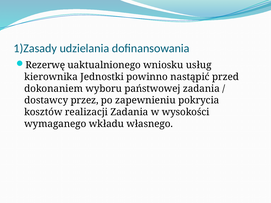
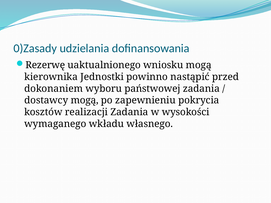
1)Zasady: 1)Zasady -> 0)Zasady (35, 48)
wniosku usług: usług -> mogą (199, 65)
dostawcy przez: przez -> mogą (85, 100)
